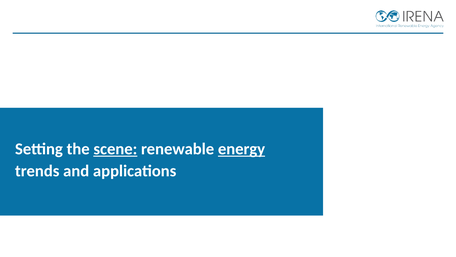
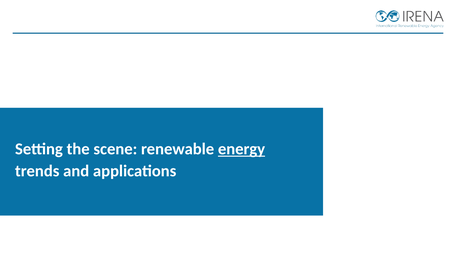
scene underline: present -> none (115, 149)
